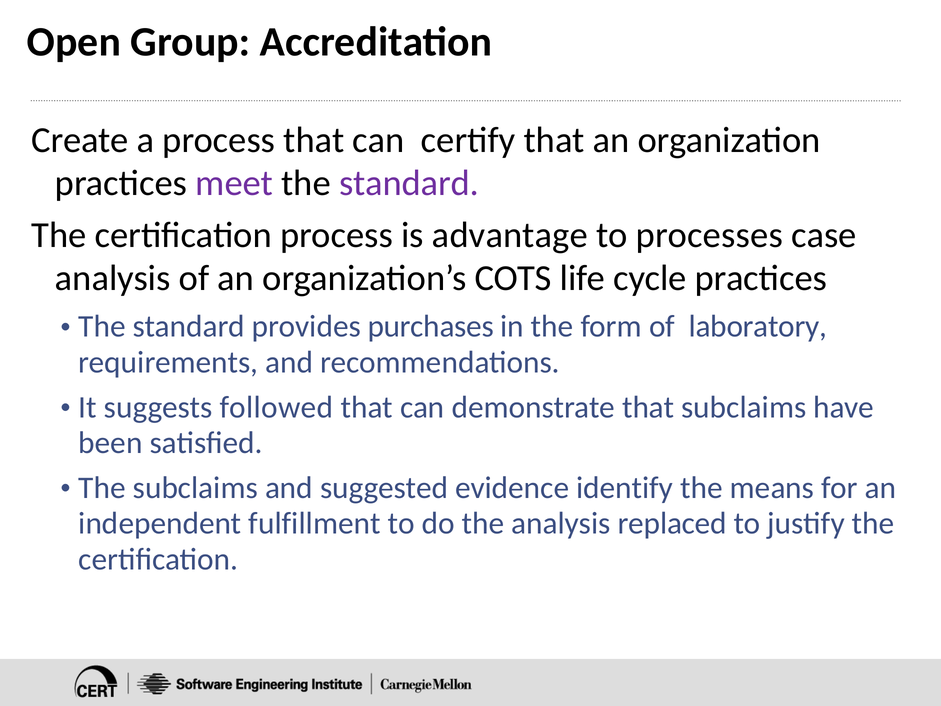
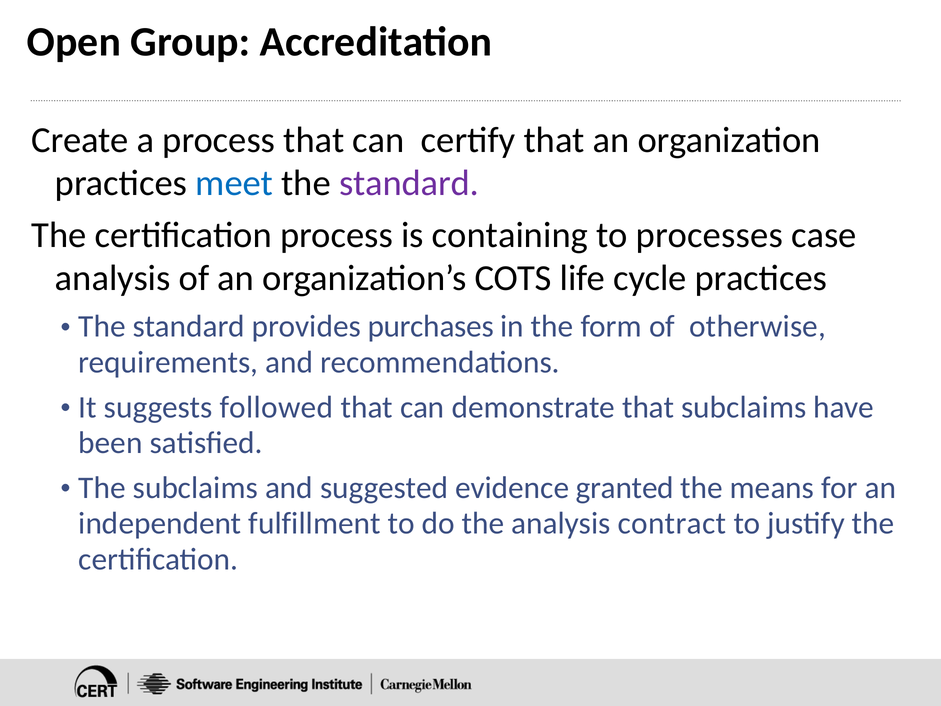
meet colour: purple -> blue (234, 183)
advantage: advantage -> containing (510, 235)
laboratory: laboratory -> otherwise (758, 326)
identify: identify -> granted (625, 488)
replaced: replaced -> contract (672, 523)
